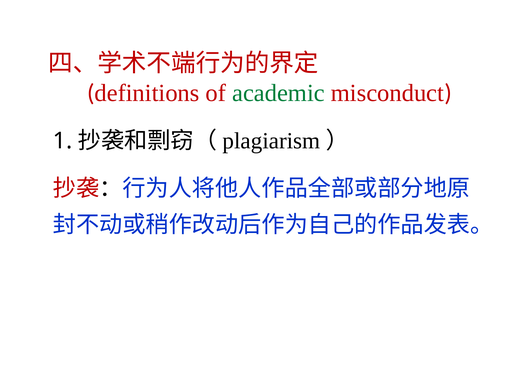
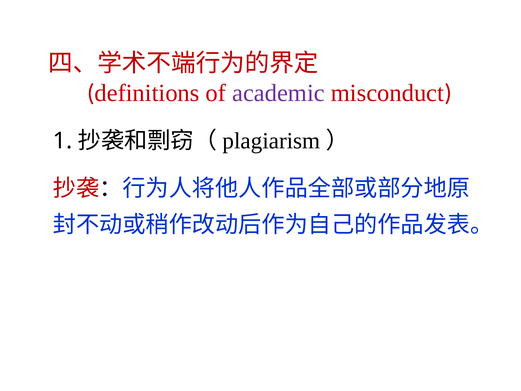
academic colour: green -> purple (278, 93)
